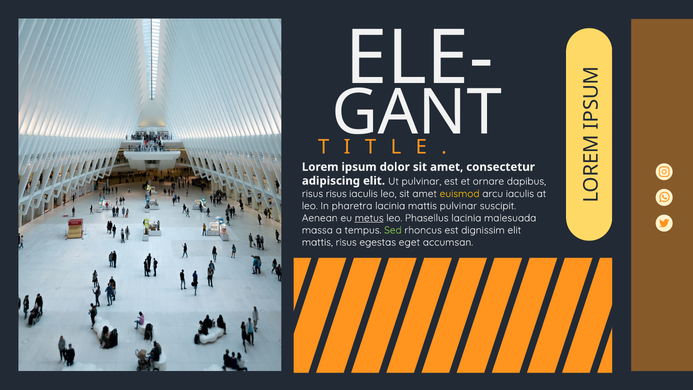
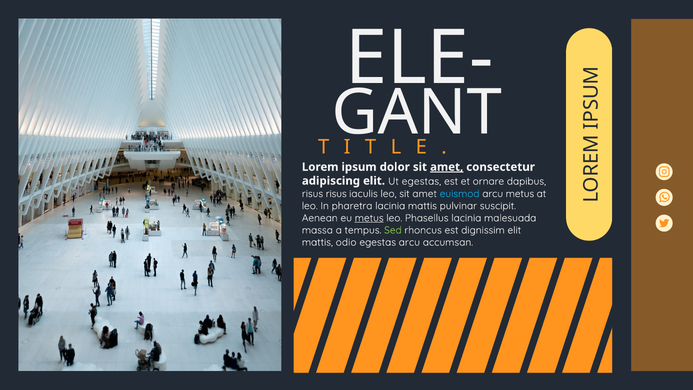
amet underline: none -> present (447, 167)
Ut pulvinar: pulvinar -> egestas (421, 181)
euismod colour: yellow -> light blue (460, 194)
arcu iaculis: iaculis -> metus (520, 194)
mattis risus: risus -> odio (346, 242)
egestas eget: eget -> arcu (409, 242)
